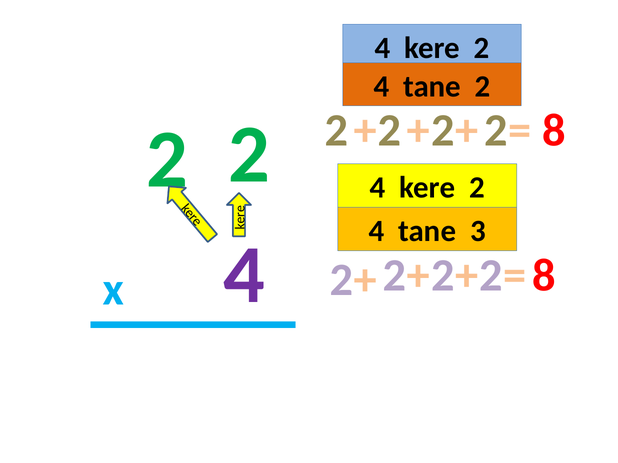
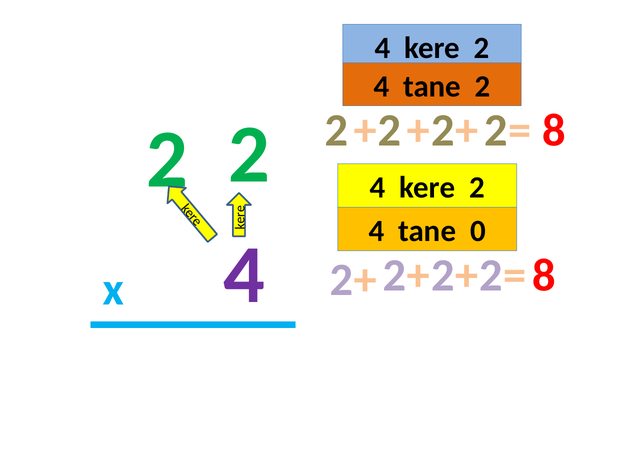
3: 3 -> 0 (478, 231)
